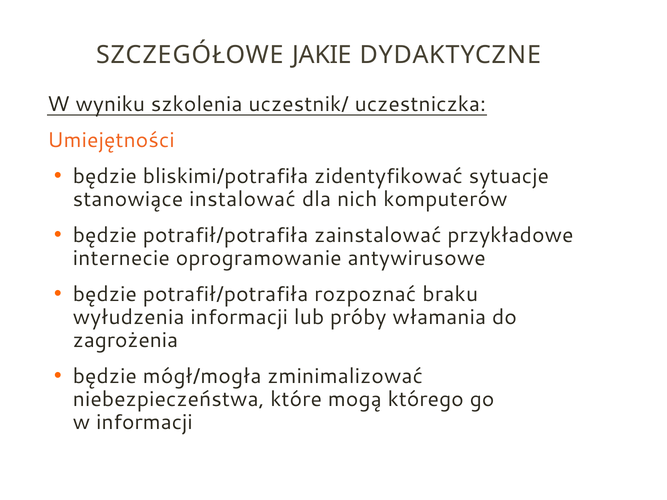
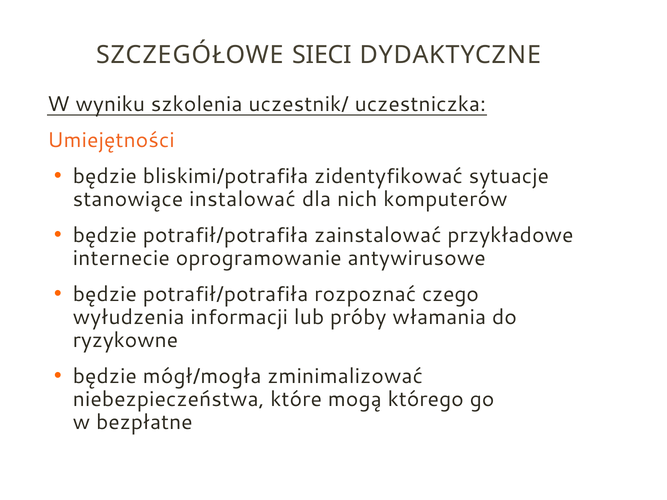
JAKIE: JAKIE -> SIECI (322, 55)
braku: braku -> czego (450, 294)
zagrożenia: zagrożenia -> ryzykowne (125, 340)
w informacji: informacji -> bezpłatne (144, 422)
